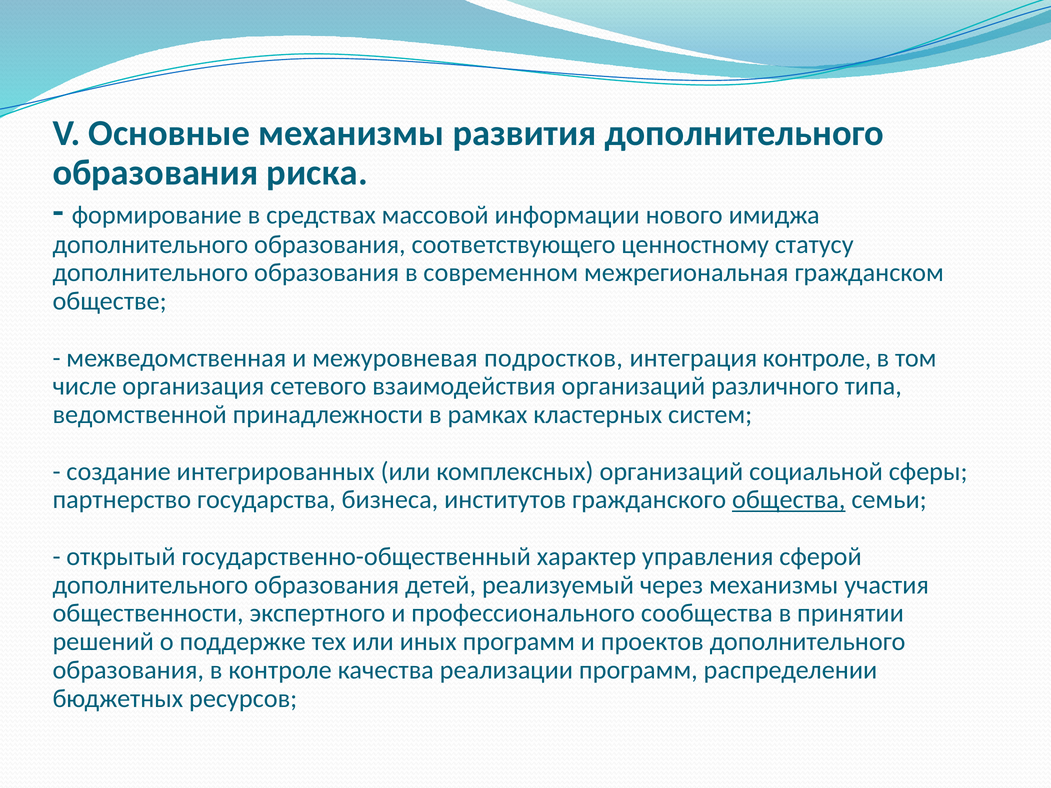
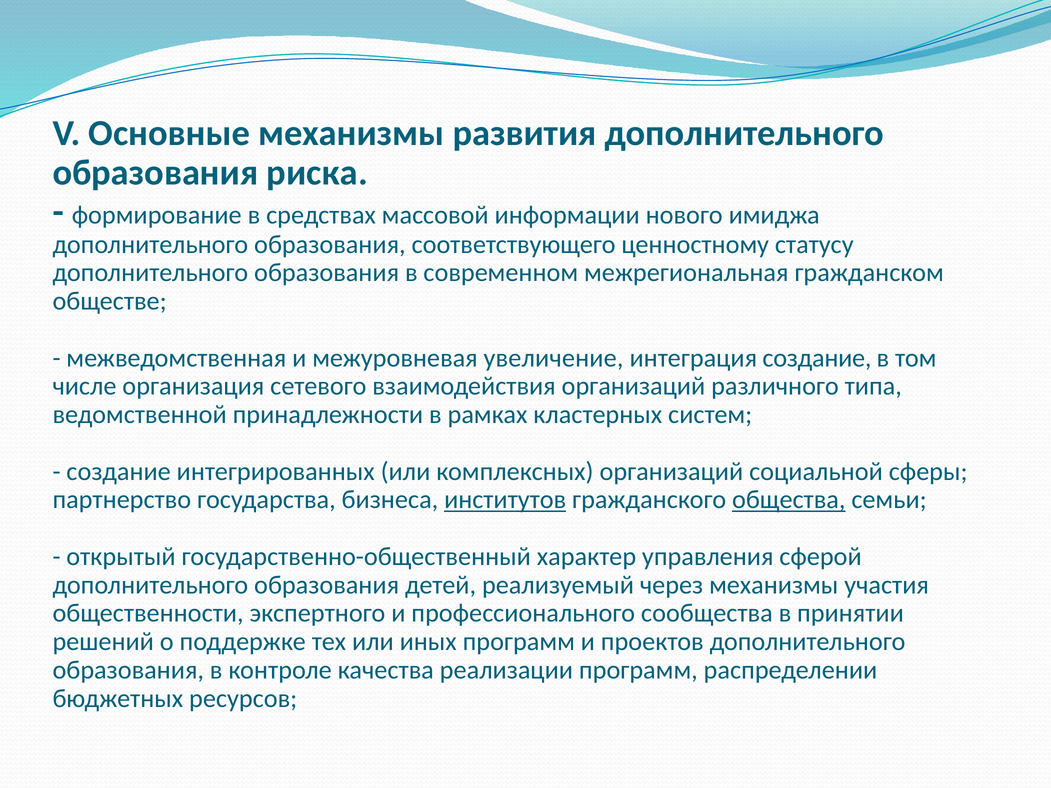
подростков: подростков -> увеличение (554, 358)
интеграция контроле: контроле -> создание (817, 358)
институтов underline: none -> present (505, 500)
